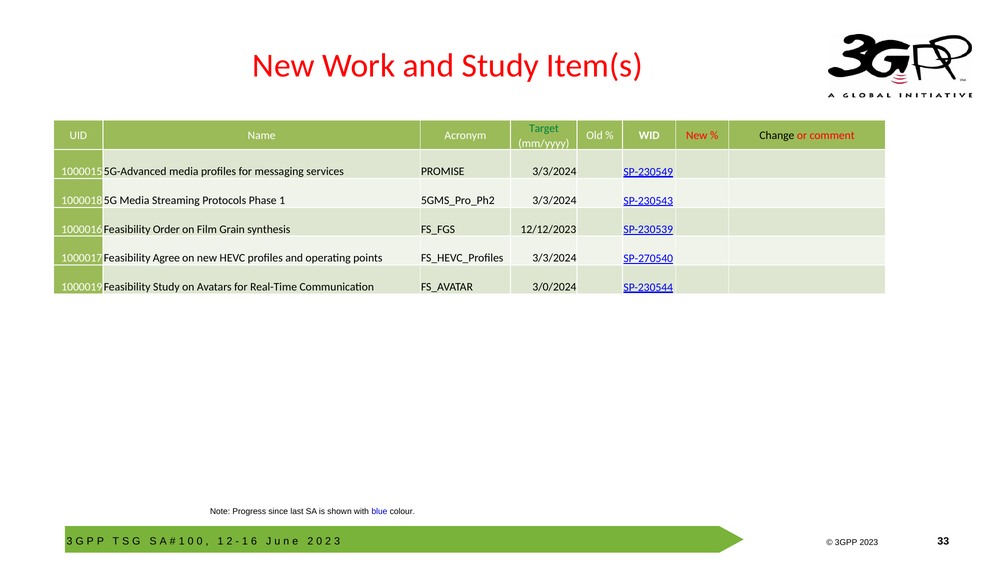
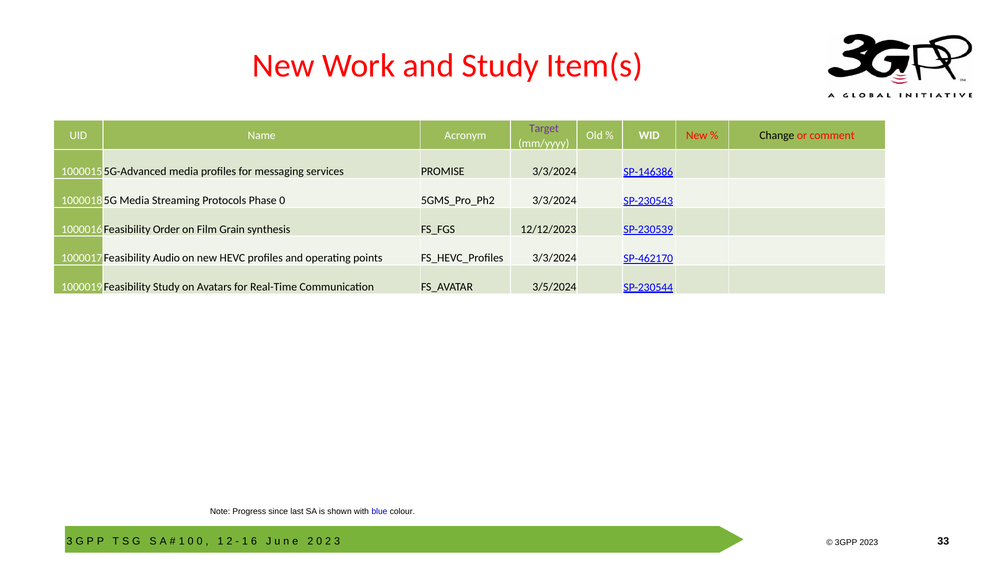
Target colour: green -> purple (544, 128)
SP-230549: SP-230549 -> SP-146386 (648, 172)
Phase 1: 1 -> 0 (282, 200)
Agree: Agree -> Audio (166, 258)
SP-270540: SP-270540 -> SP-462170 (648, 258)
3/0/2024: 3/0/2024 -> 3/5/2024 (554, 287)
